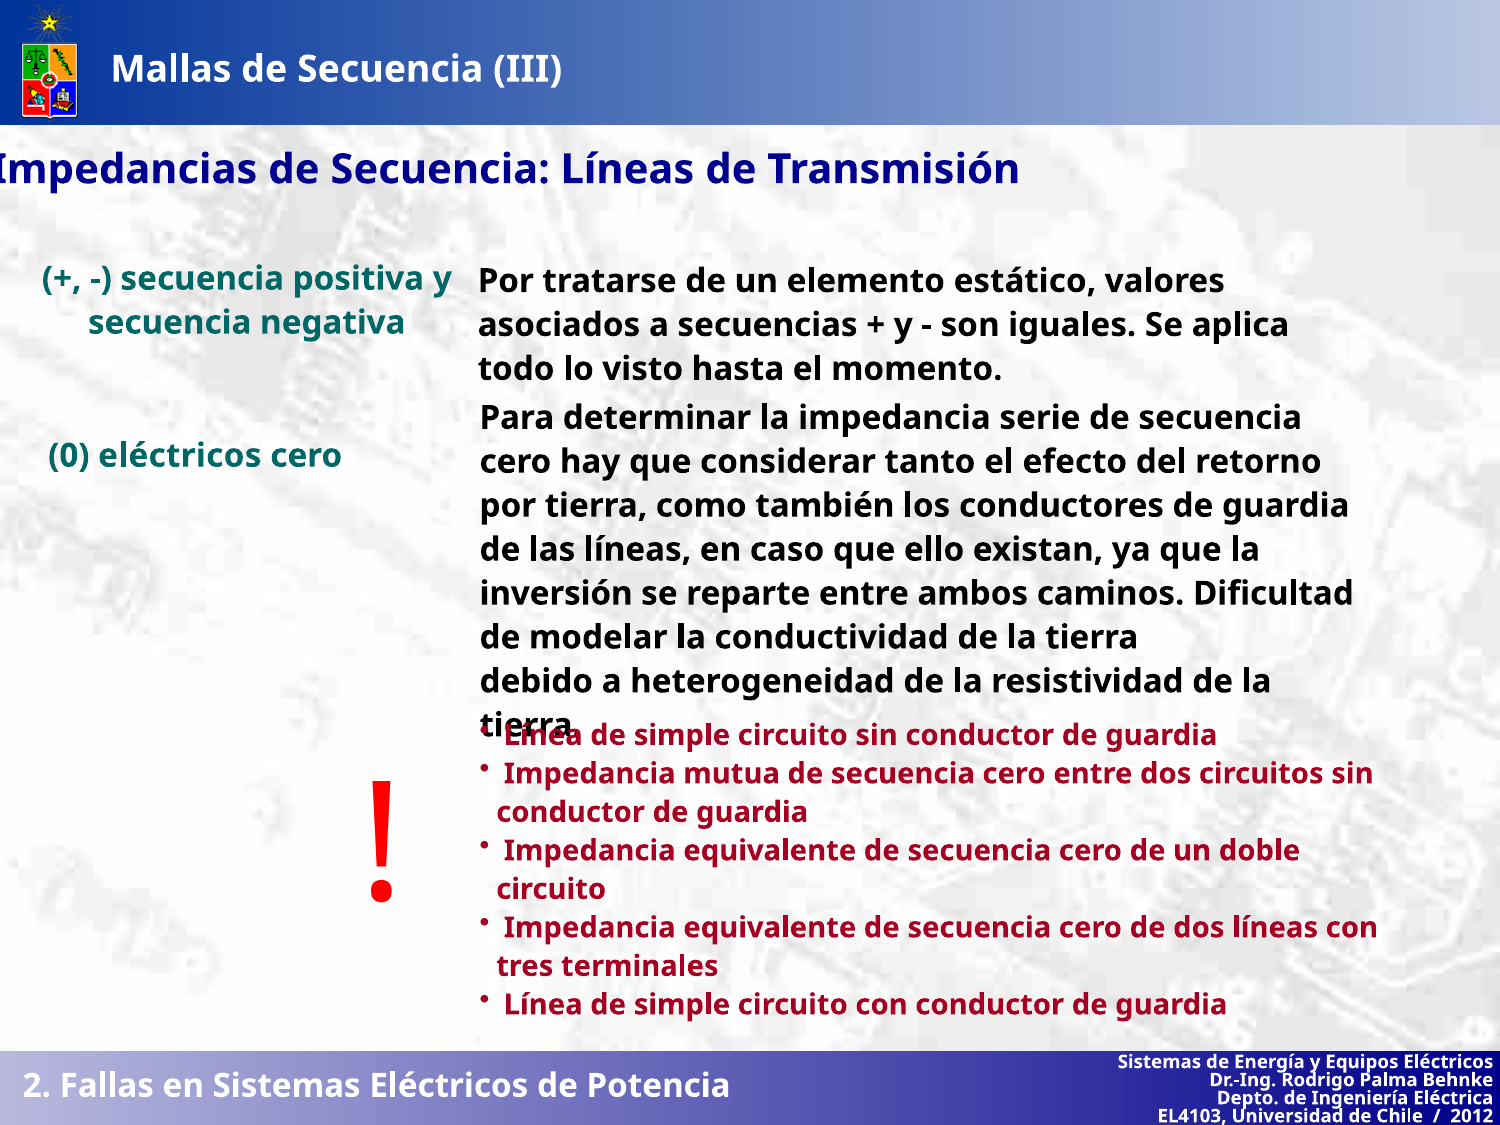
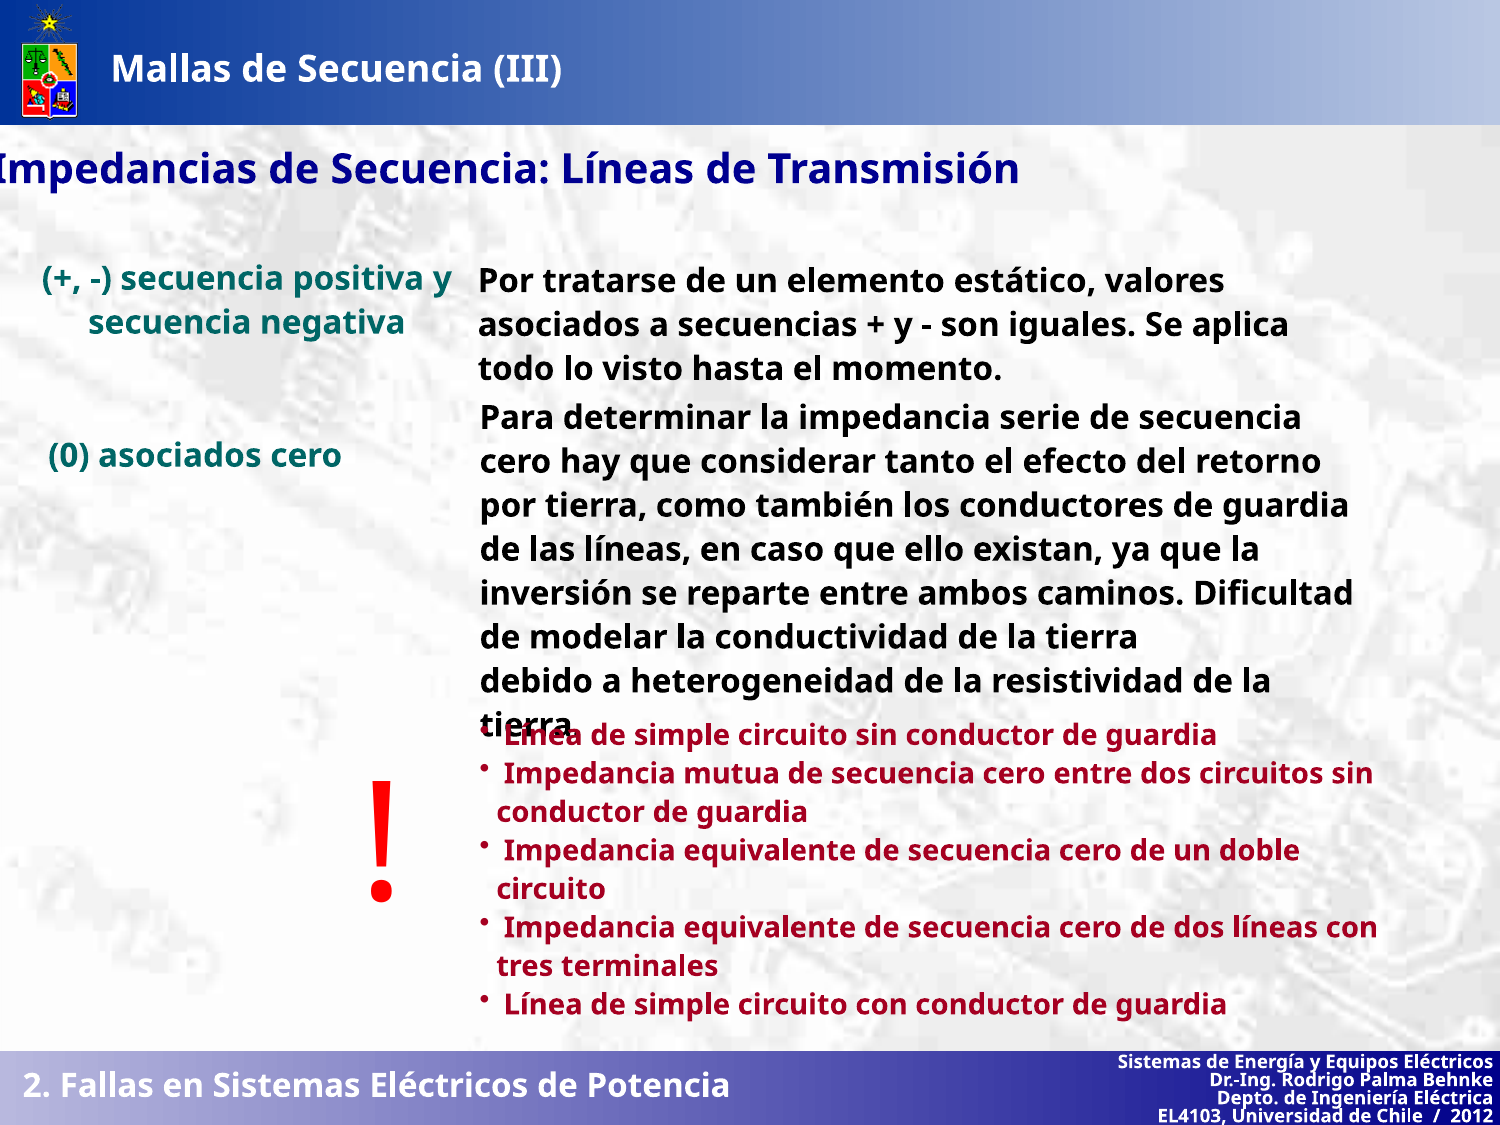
0 eléctricos: eléctricos -> asociados (180, 456)
